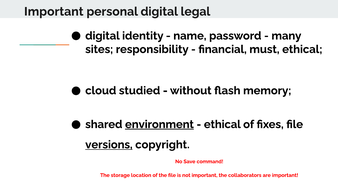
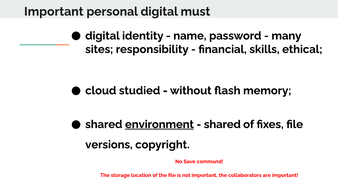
legal: legal -> must (195, 12)
must: must -> skills (264, 49)
ethical: ethical -> shared (222, 124)
versions underline: present -> none (109, 145)
